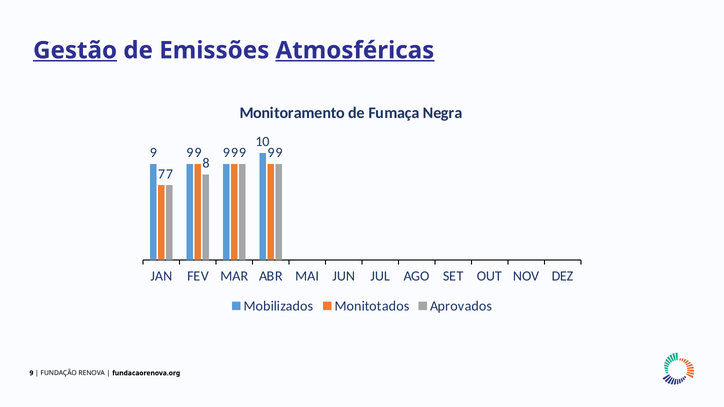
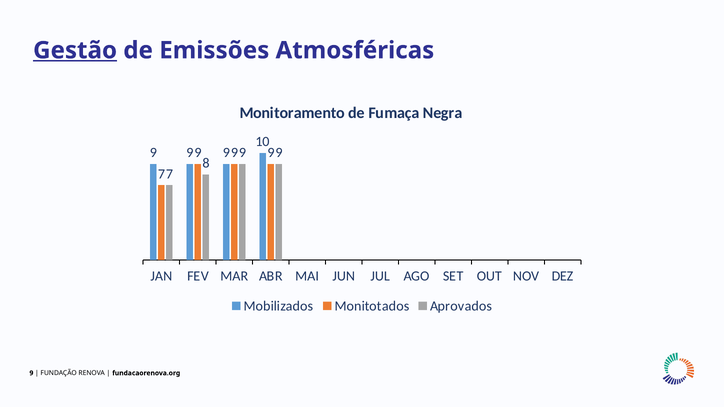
Atmosféricas underline: present -> none (355, 50)
